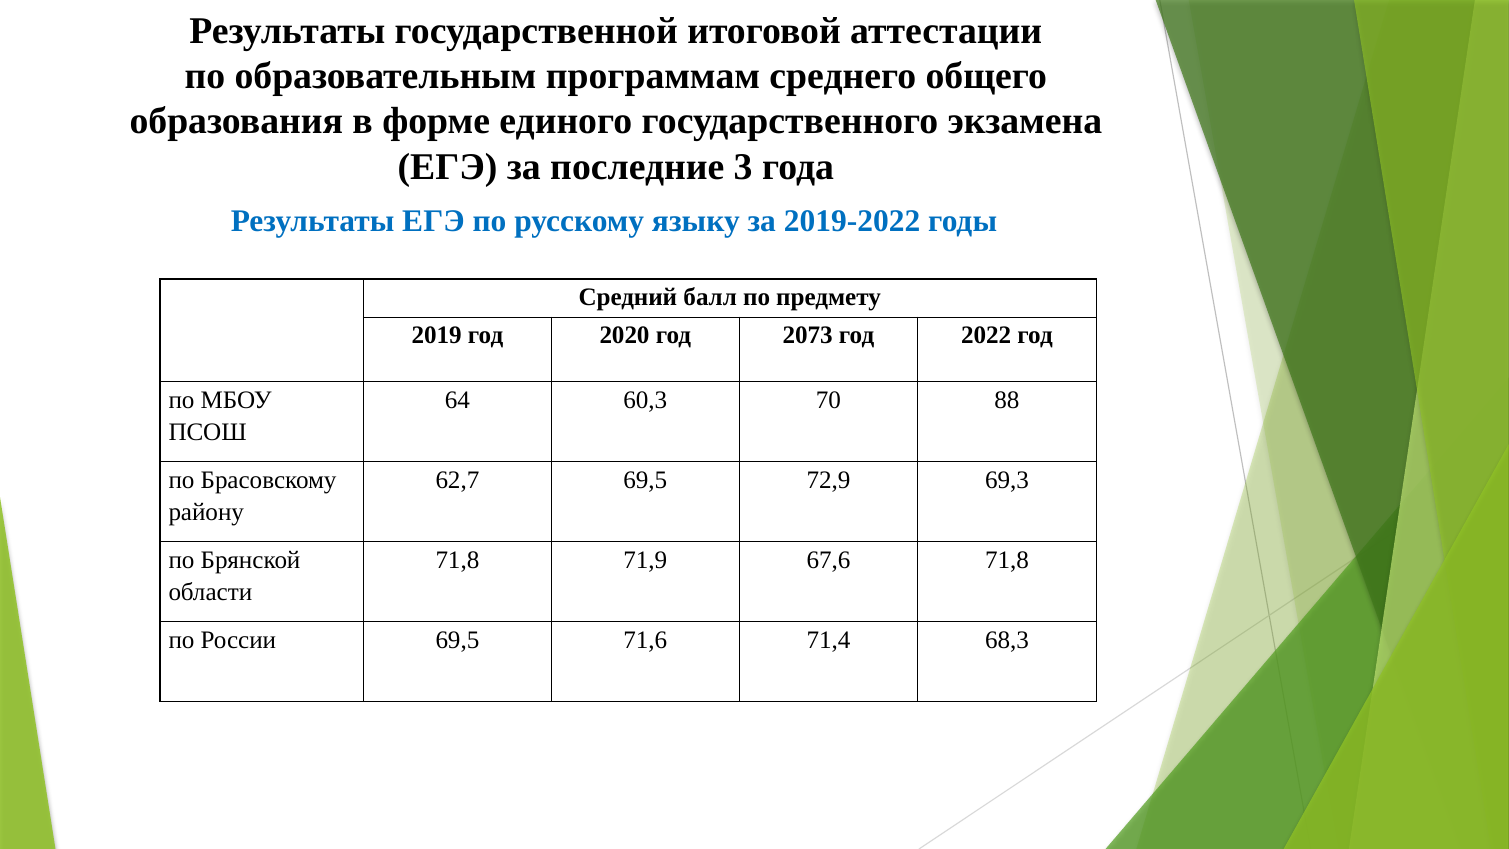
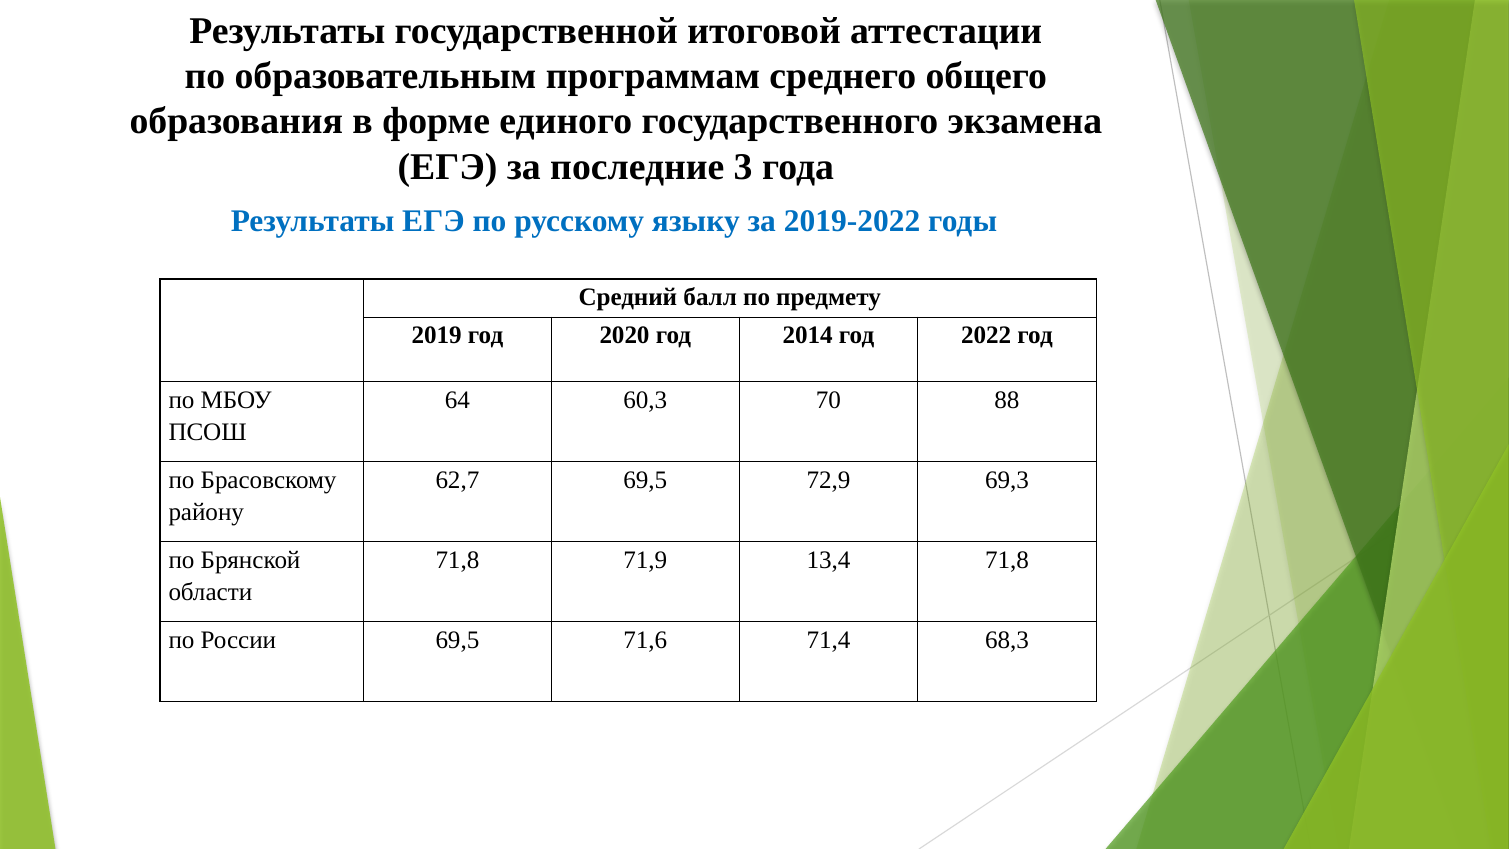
2073: 2073 -> 2014 (808, 336)
67,6: 67,6 -> 13,4 (829, 560)
